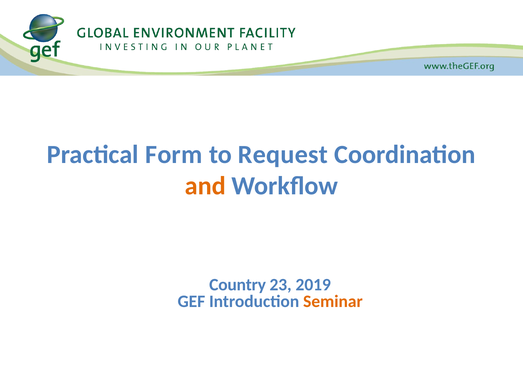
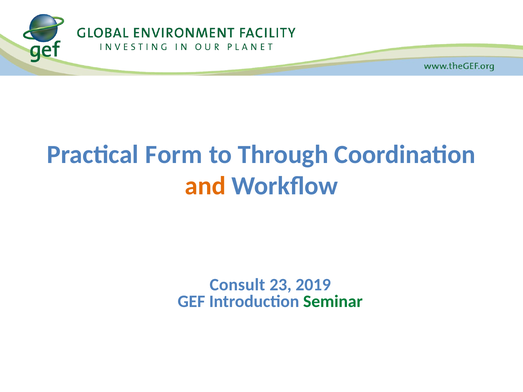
Request: Request -> Through (283, 155)
Country: Country -> Consult (237, 285)
Seminar colour: orange -> green (333, 302)
